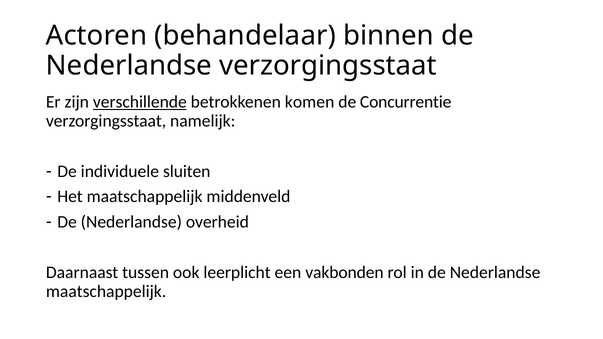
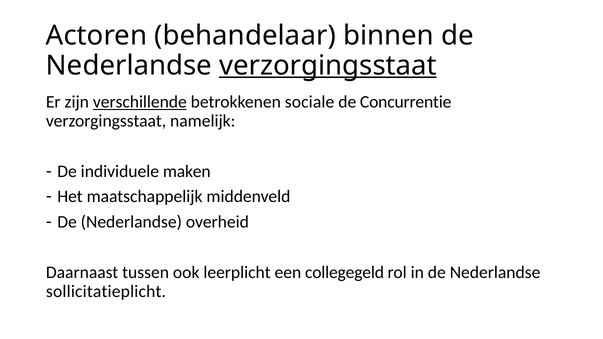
verzorgingsstaat underline: none -> present (328, 66)
komen: komen -> sociale (310, 102)
sluiten: sluiten -> maken (187, 172)
vakbonden: vakbonden -> collegegeld (345, 273)
maatschappelijk: maatschappelijk -> sollicitatieplicht (106, 292)
